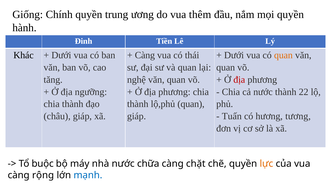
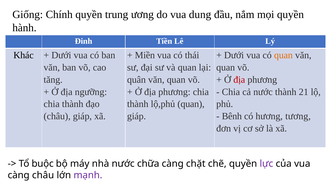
thêm: thêm -> dung (200, 15)
Càng: Càng -> Miền (145, 55)
nghệ: nghệ -> quân (136, 80)
22: 22 -> 21 (304, 92)
Tuấn: Tuấn -> Bênh (232, 117)
lực colour: orange -> purple (266, 164)
càng rộng: rộng -> châu (43, 176)
mạnh colour: blue -> purple (88, 176)
